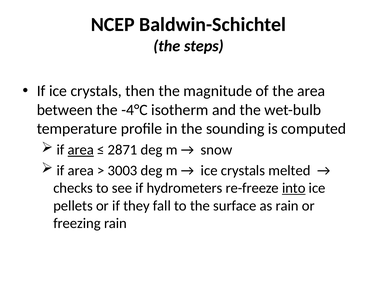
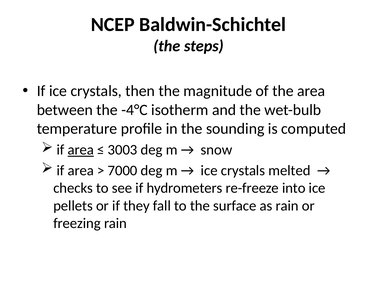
2871: 2871 -> 3003 (123, 150)
3003: 3003 -> 7000 (123, 170)
into underline: present -> none (294, 188)
